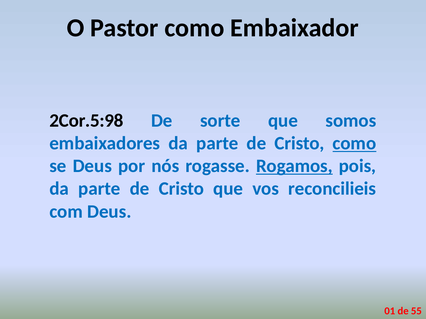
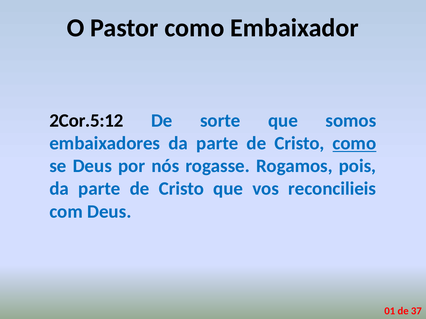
2Cor.5:98: 2Cor.5:98 -> 2Cor.5:12 (86, 121)
Rogamos underline: present -> none (294, 166)
55: 55 -> 37 (416, 311)
